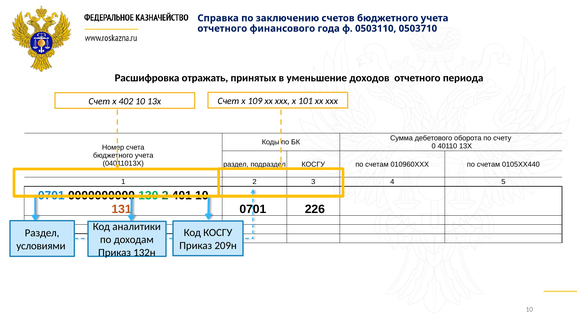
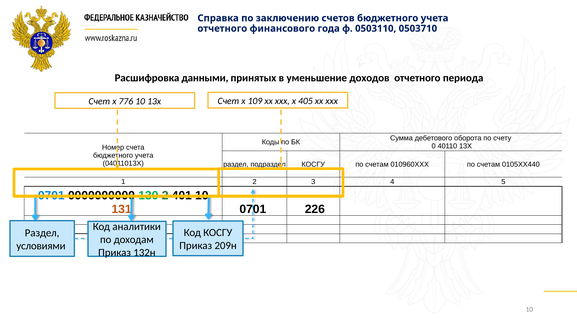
отражать: отражать -> данными (205, 78)
101: 101 -> 405 (305, 101)
402: 402 -> 776 (126, 101)
